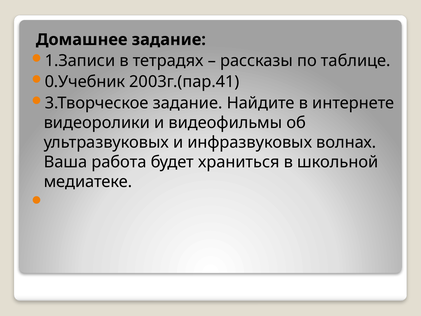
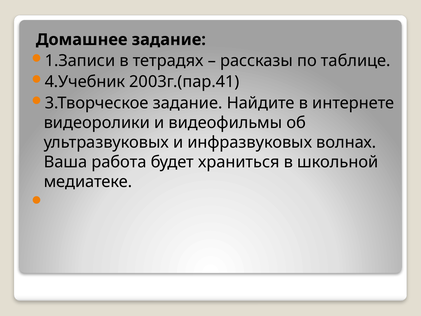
0.Учебник: 0.Учебник -> 4.Учебник (85, 82)
